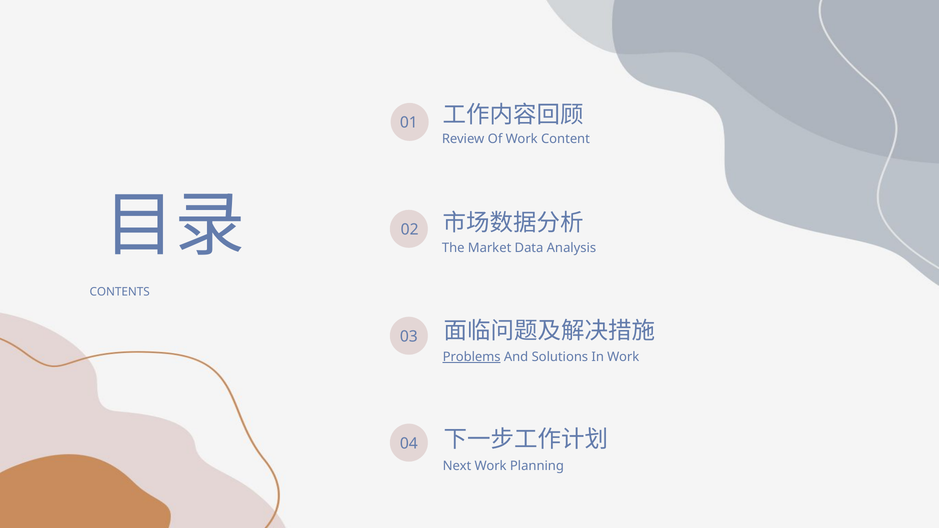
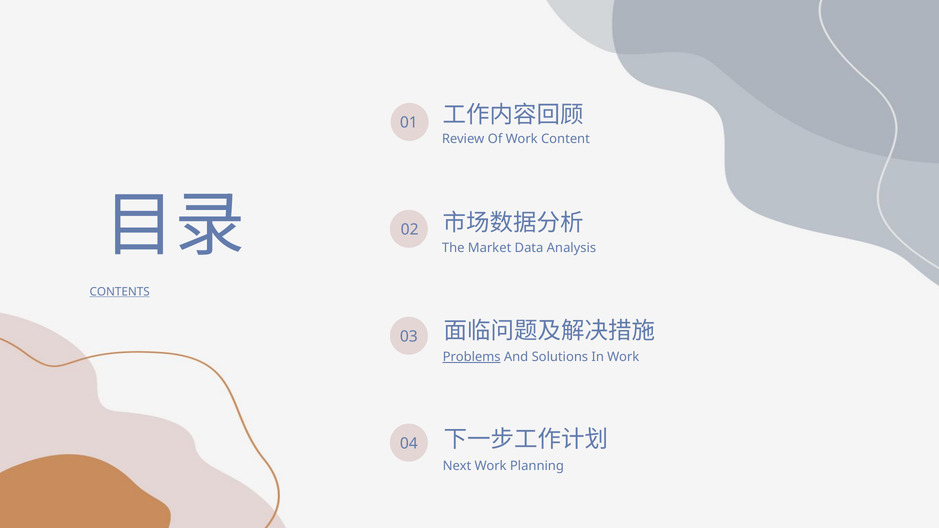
CONTENTS underline: none -> present (120, 292)
